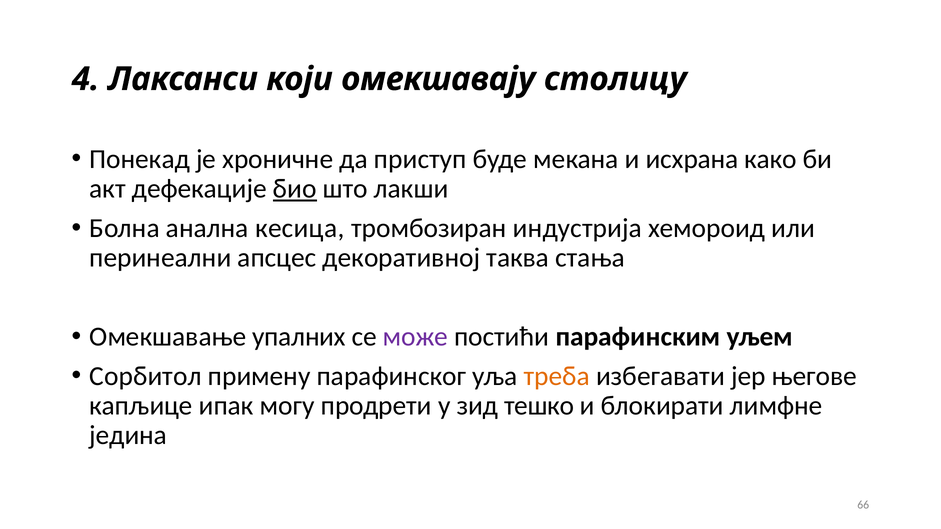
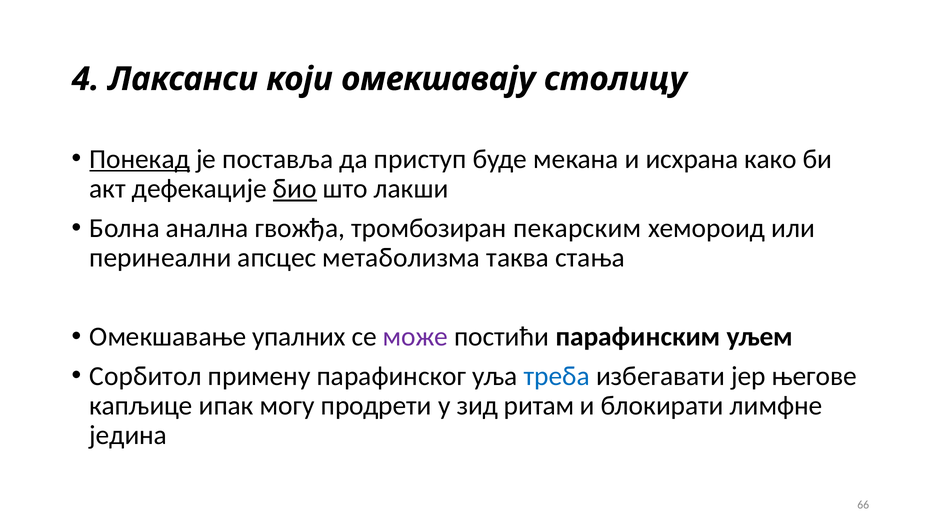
Понекад underline: none -> present (140, 159)
хроничне: хроничне -> поставља (278, 159)
кесица: кесица -> гвожђа (300, 228)
индустрија: индустрија -> пекарским (577, 228)
декоративној: декоративној -> метаболизма (401, 258)
треба colour: orange -> blue (557, 376)
тешко: тешко -> ритам (539, 406)
